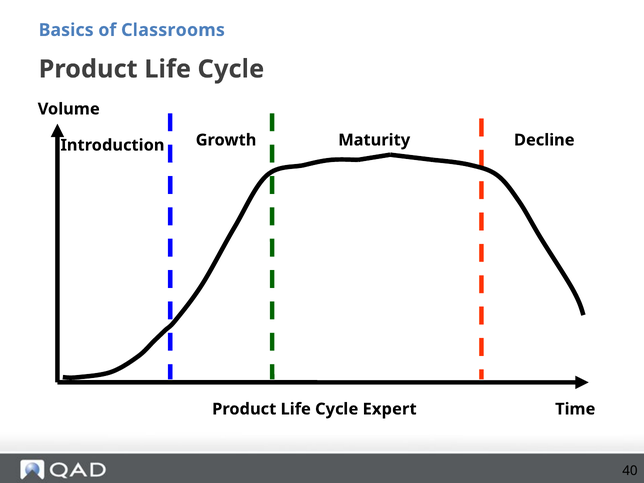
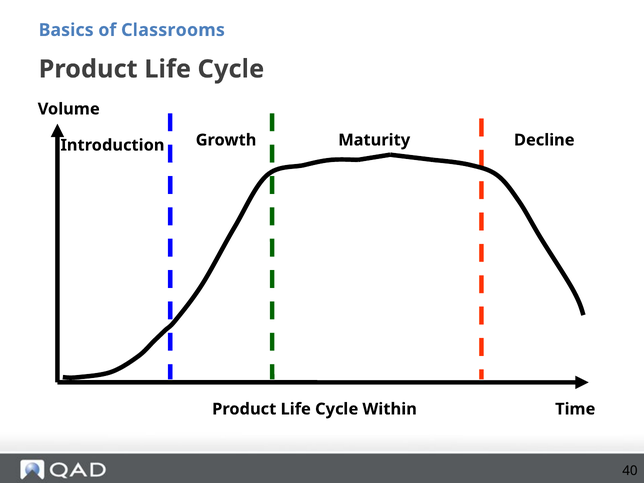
Expert: Expert -> Within (390, 409)
